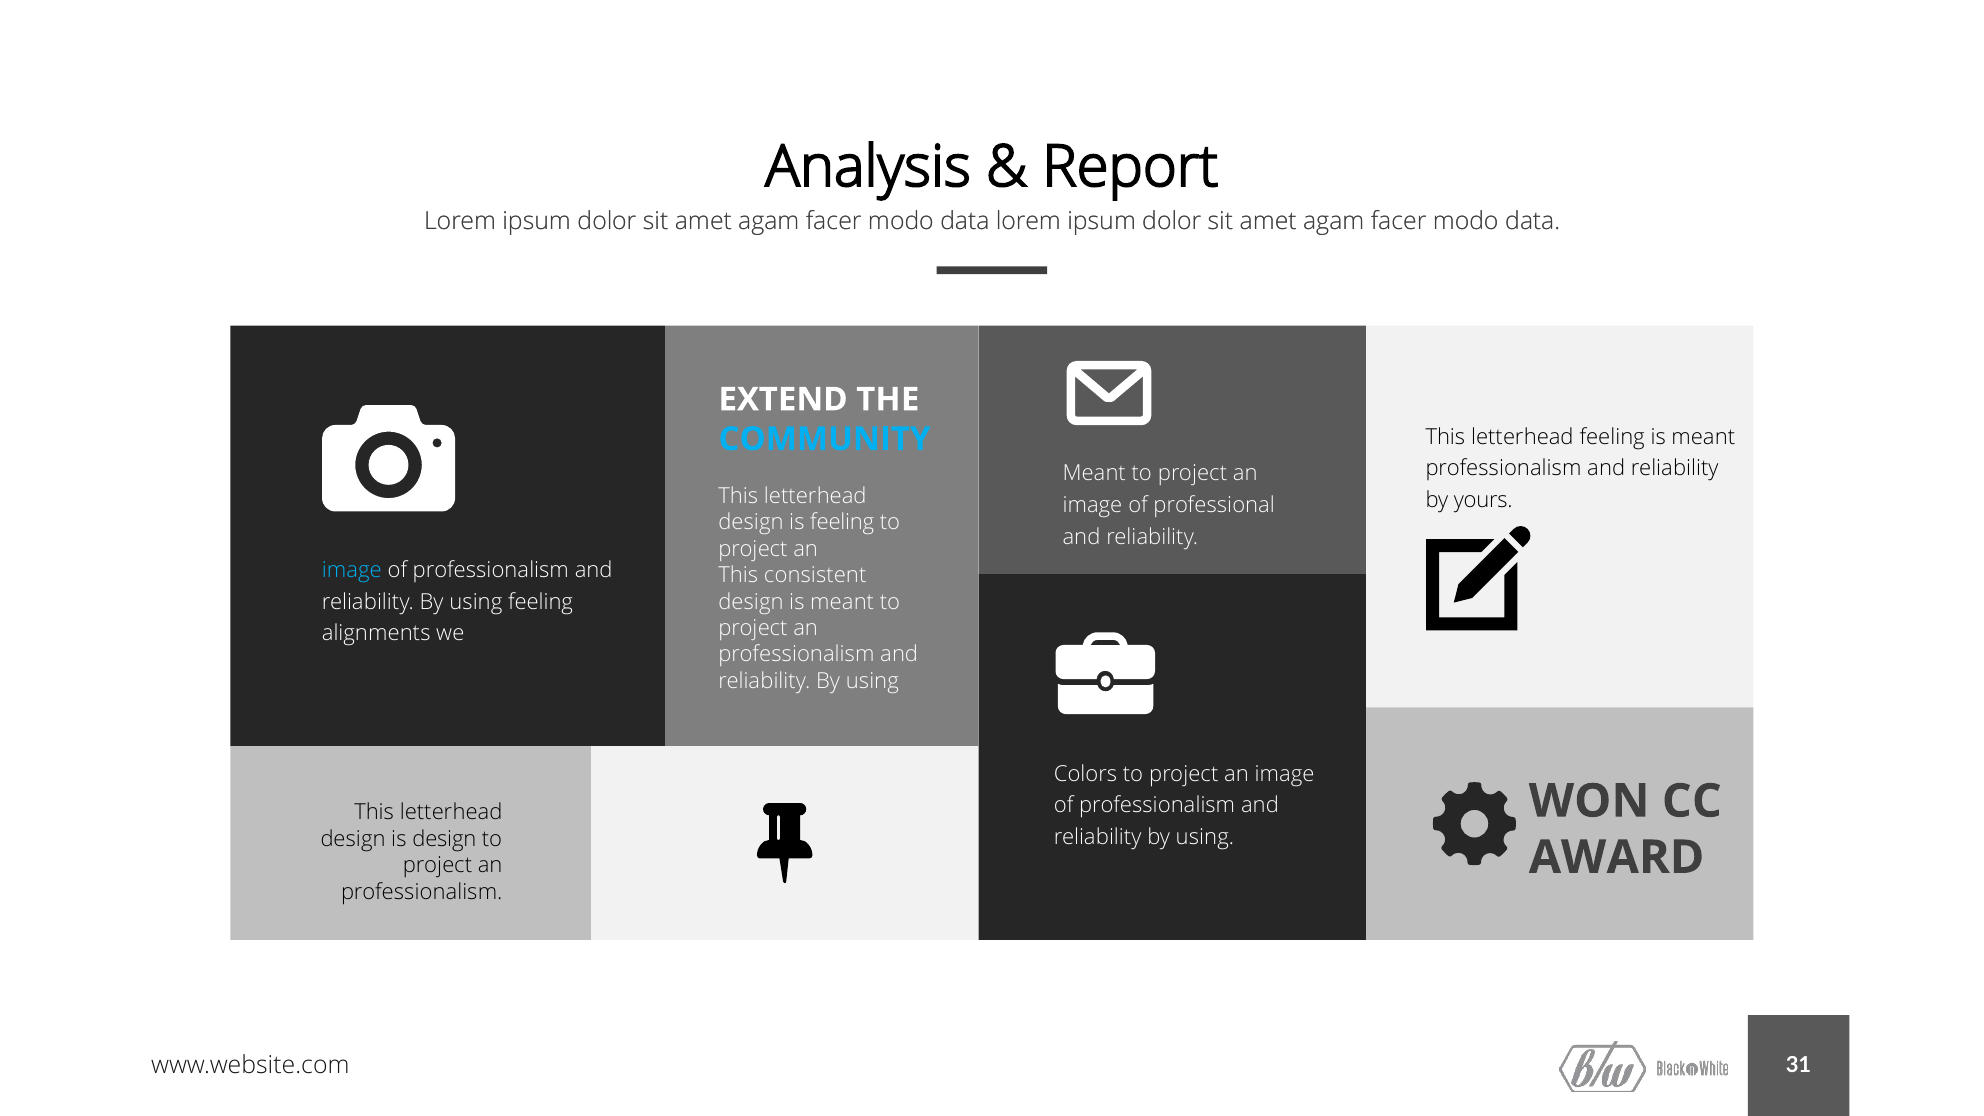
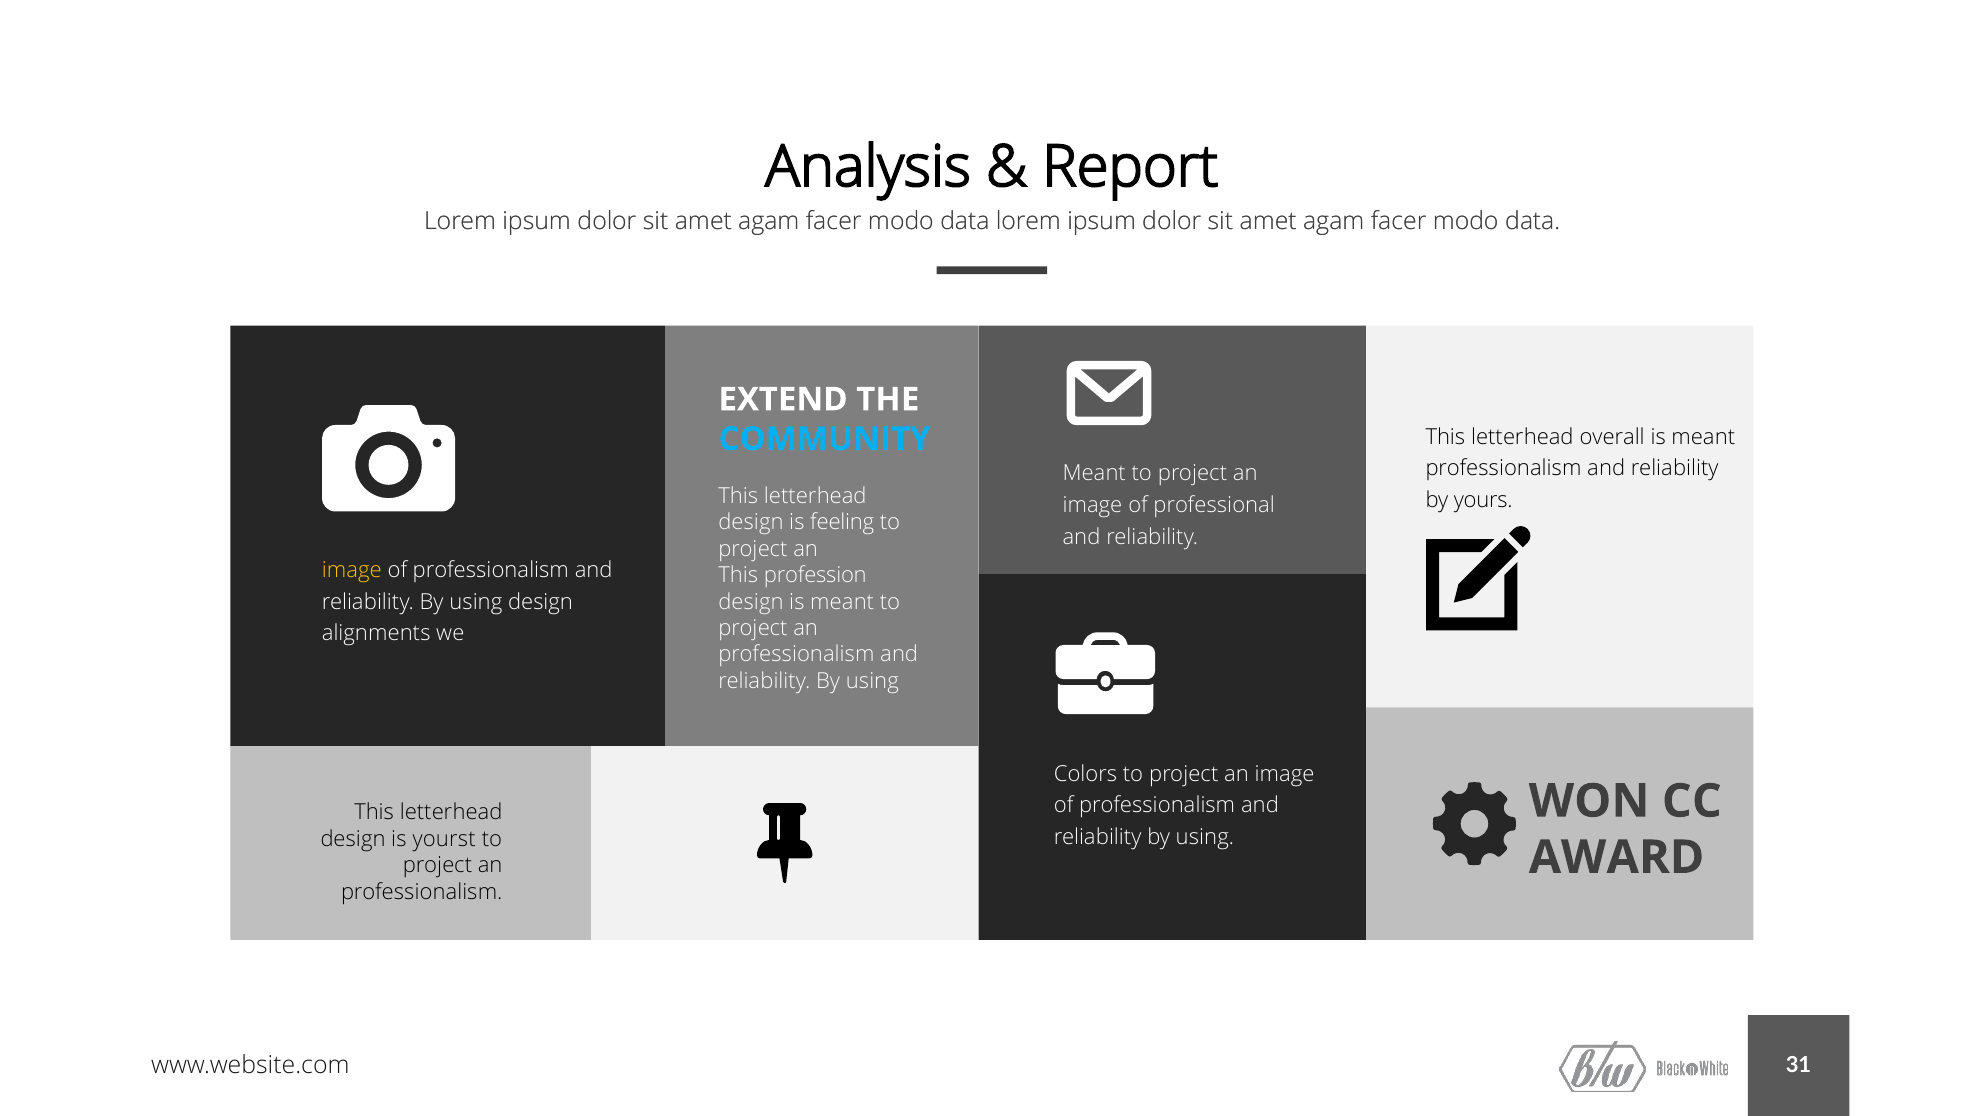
letterhead feeling: feeling -> overall (1612, 437)
image colour: light blue -> yellow (352, 570)
consistent: consistent -> profession (815, 576)
using feeling: feeling -> design (541, 602)
is design: design -> yourst (444, 839)
